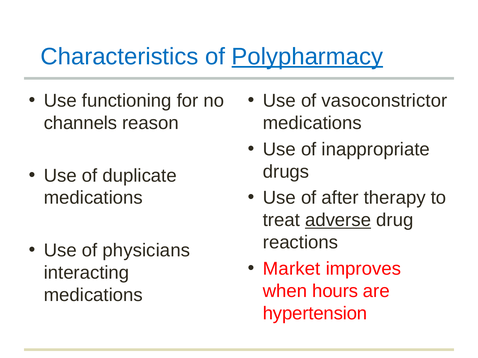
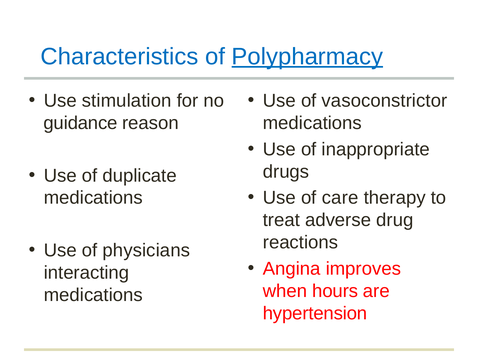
functioning: functioning -> stimulation (127, 101)
channels: channels -> guidance (81, 123)
after: after -> care (340, 198)
adverse underline: present -> none (338, 220)
Market: Market -> Angina (292, 269)
